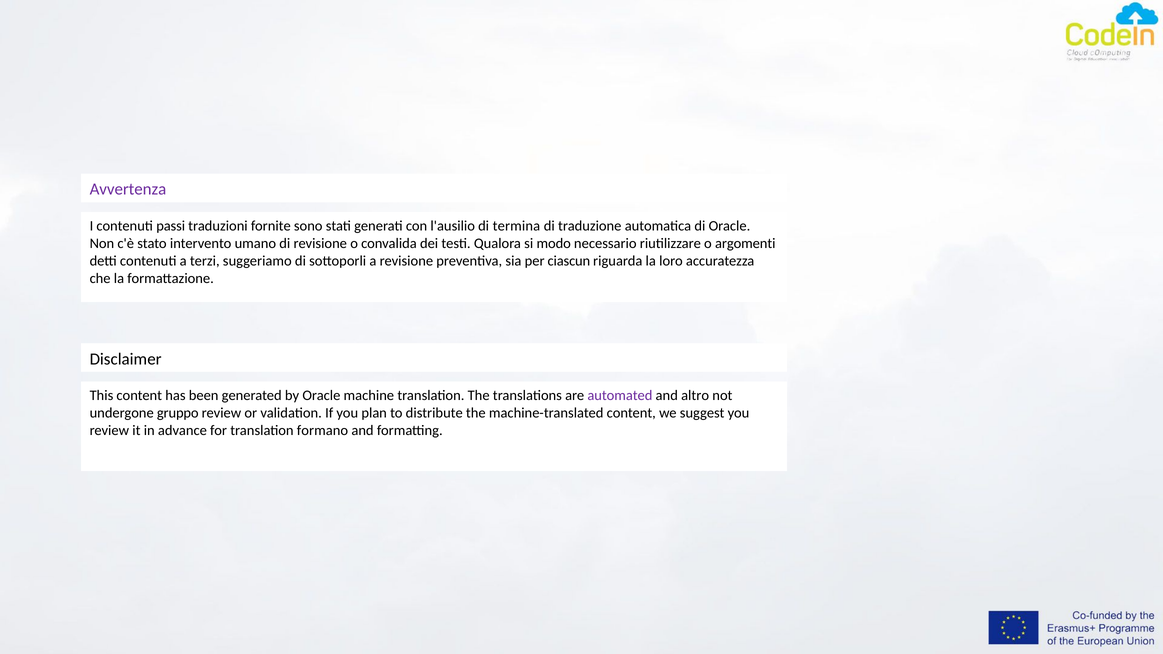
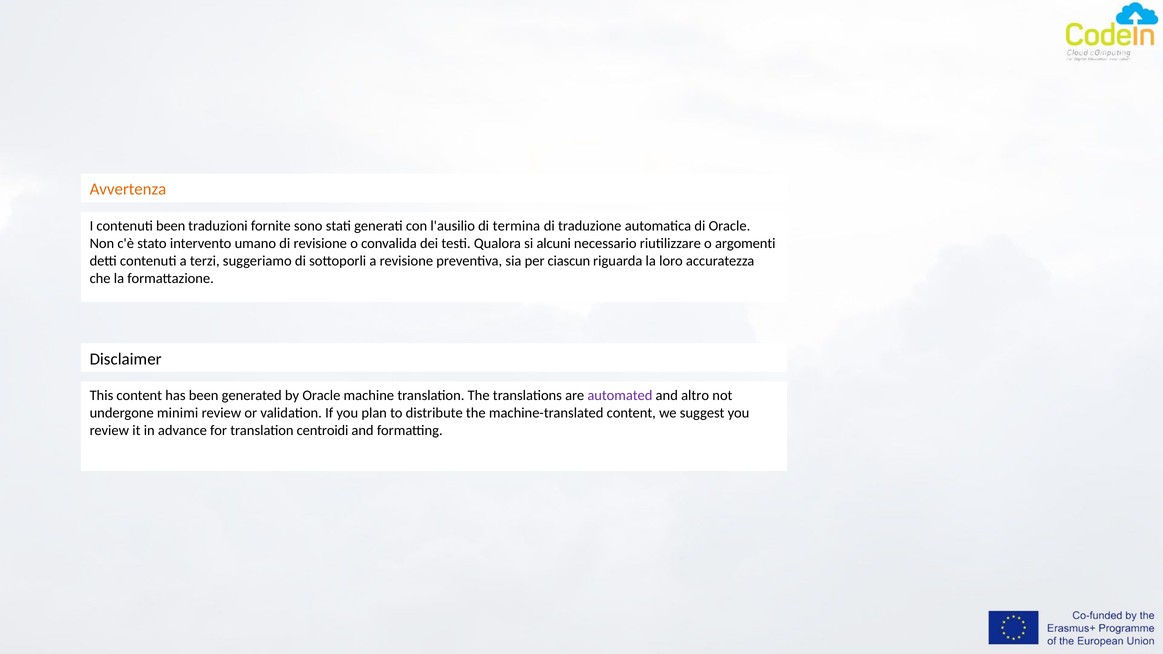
Avvertenza colour: purple -> orange (128, 189)
contenuti passi: passi -> been (171, 226)
modo: modo -> alcuni (554, 244)
gruppo: gruppo -> minimi (178, 413)
formano: formano -> centroidi (323, 431)
